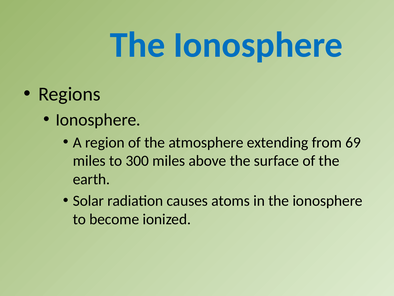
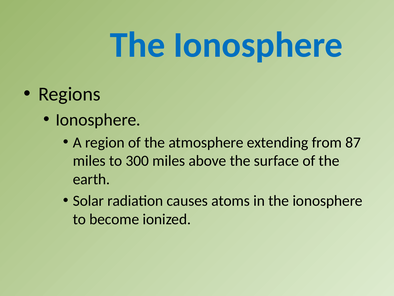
69: 69 -> 87 (353, 142)
